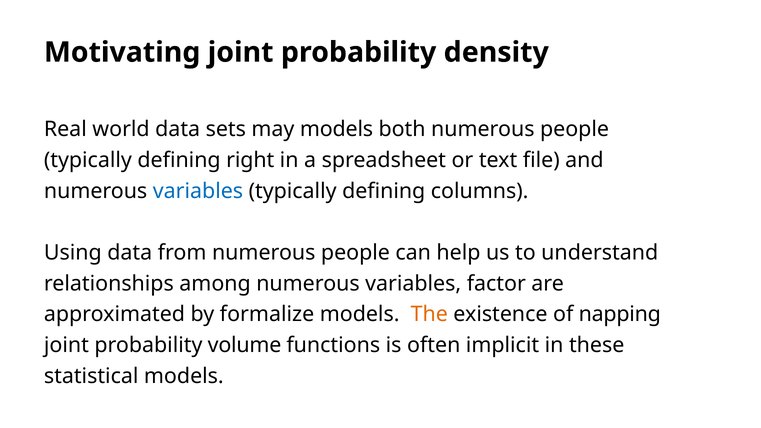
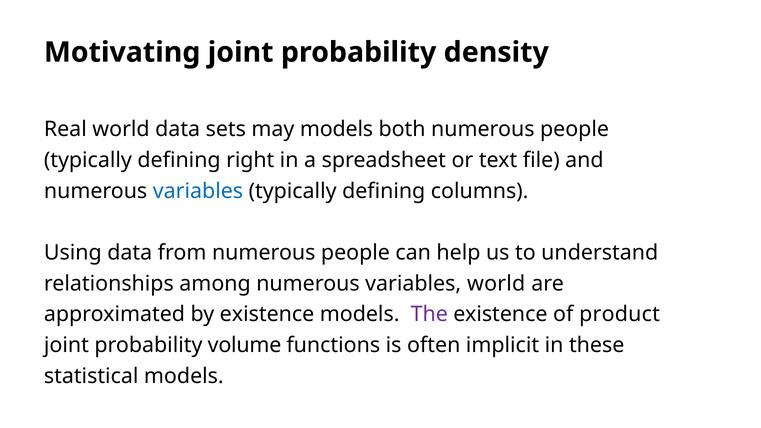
variables factor: factor -> world (496, 284)
by formalize: formalize -> existence (267, 314)
The colour: orange -> purple (429, 314)
napping: napping -> product (620, 314)
